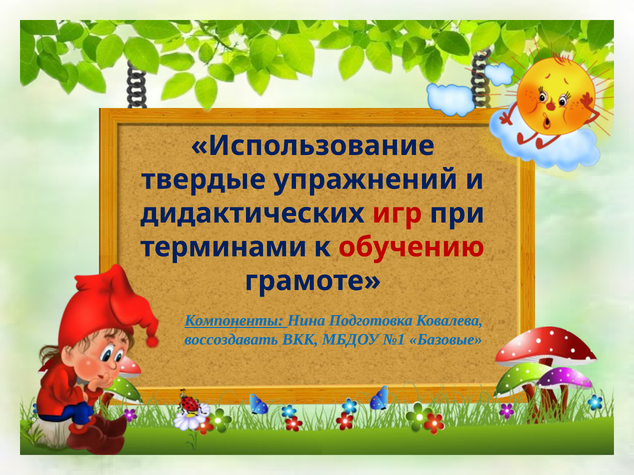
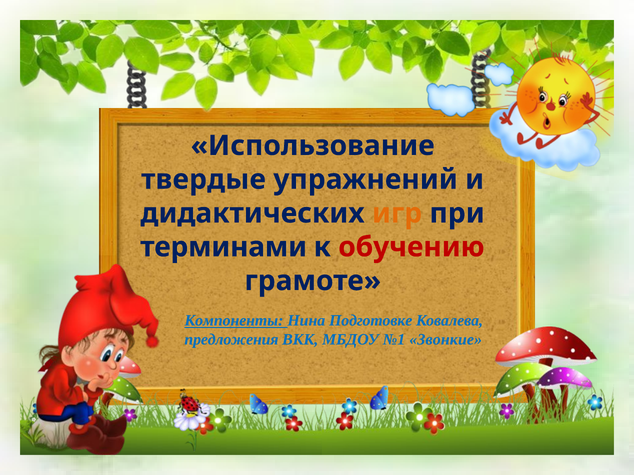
игр colour: red -> orange (397, 213)
Подготовка: Подготовка -> Подготовке (371, 321)
воссоздавать: воссоздавать -> предложения (231, 340)
Базовые: Базовые -> Звонкие (446, 340)
